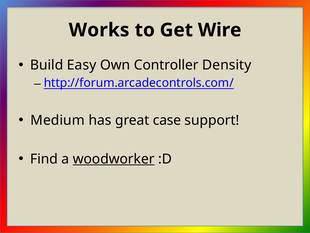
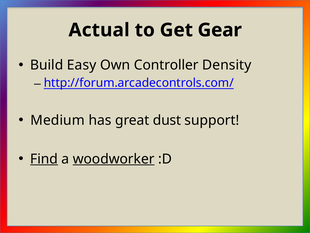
Works: Works -> Actual (99, 30)
Wire: Wire -> Gear (220, 30)
case: case -> dust (167, 120)
Find underline: none -> present (44, 159)
